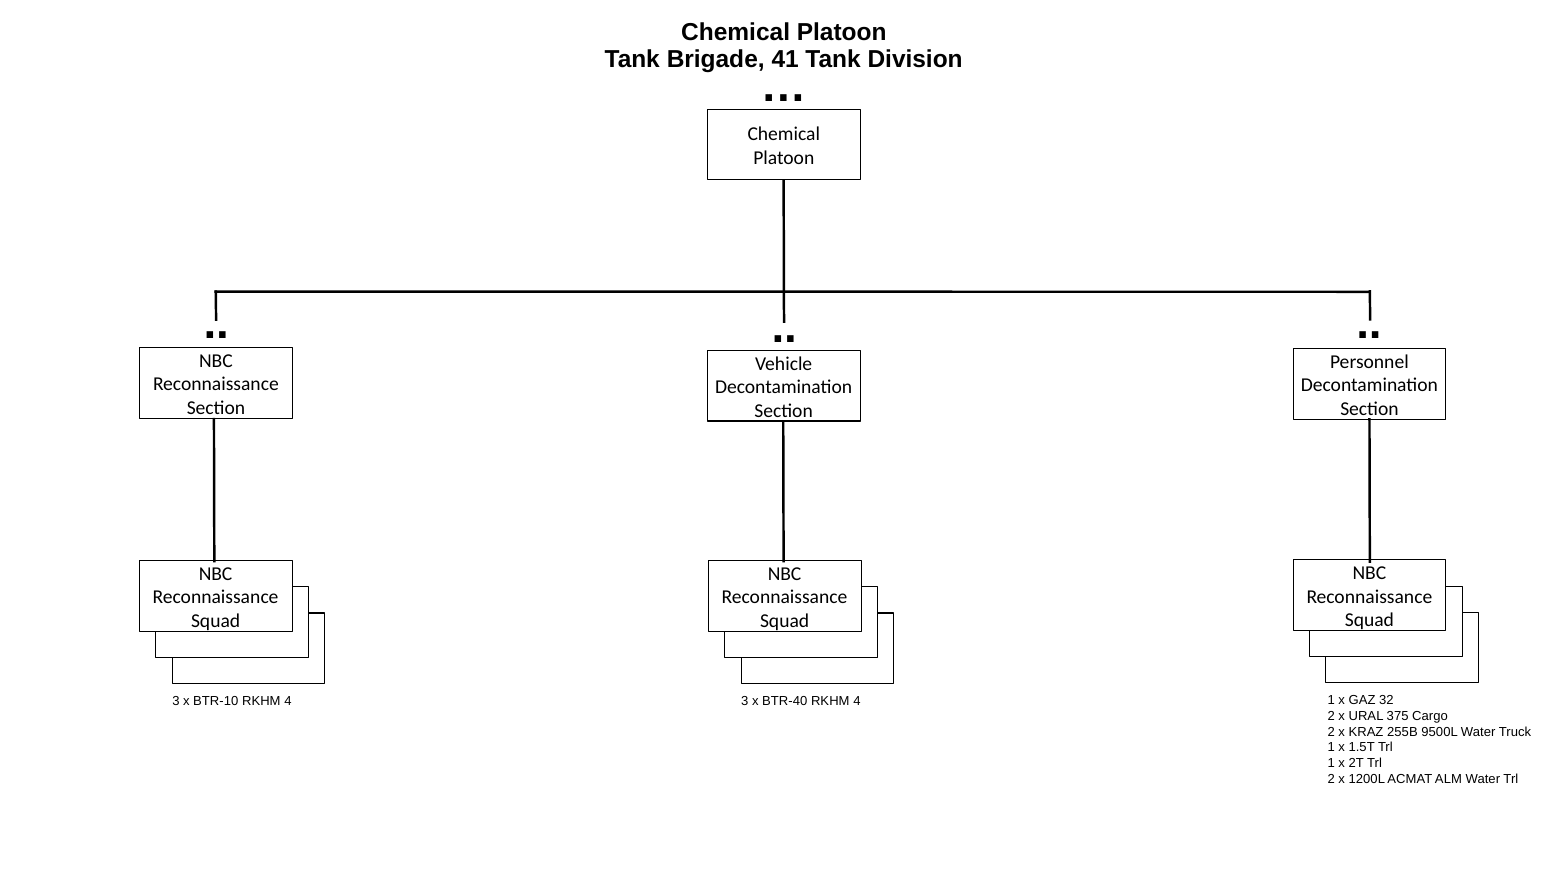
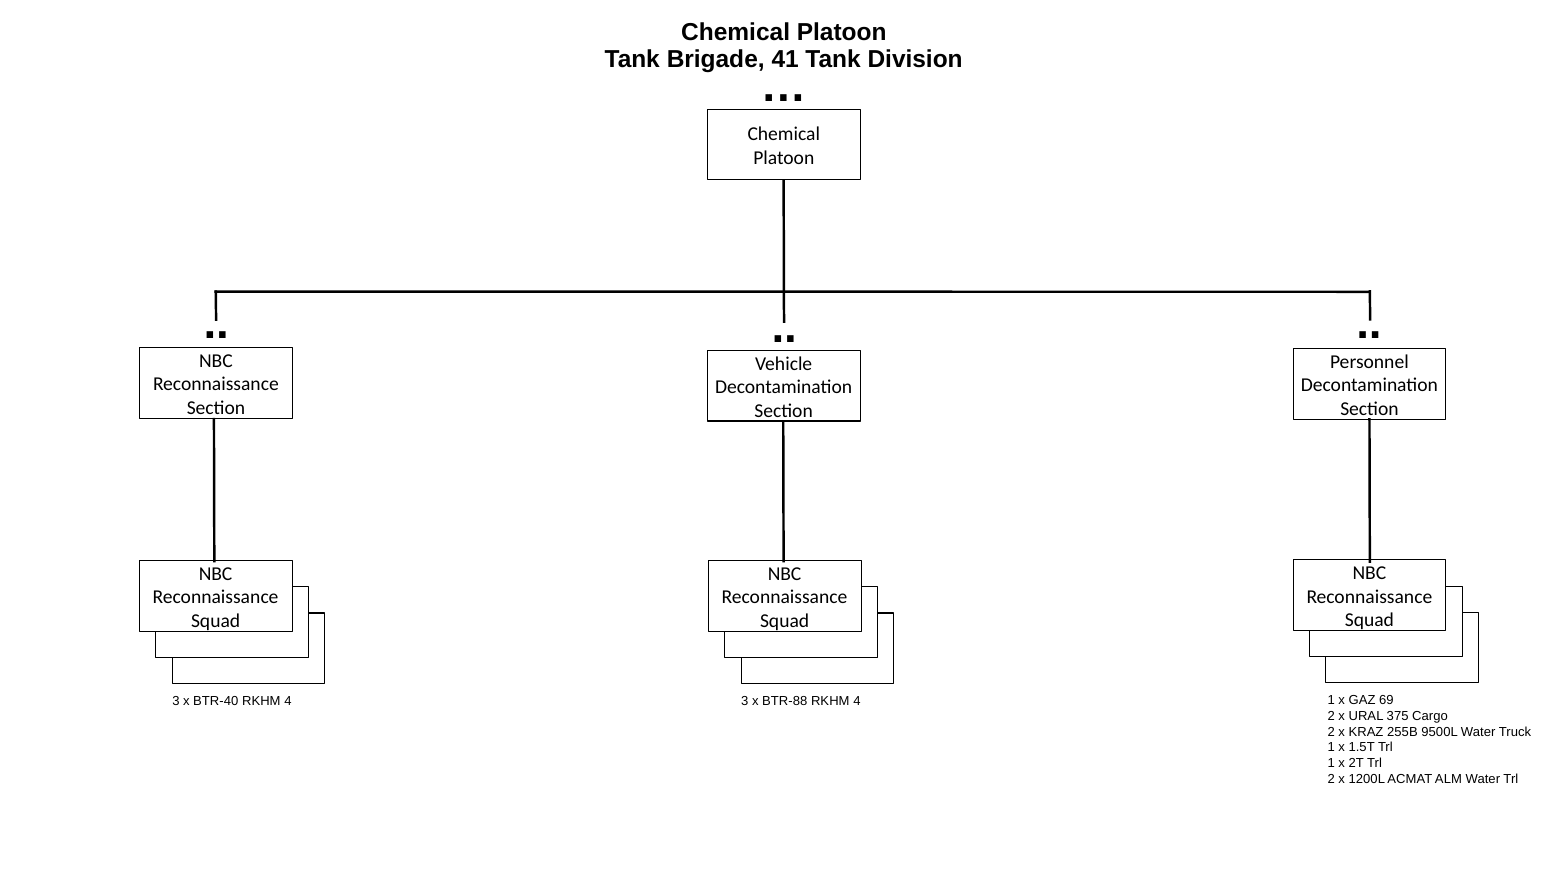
32: 32 -> 69 (1386, 701)
BTR-10: BTR-10 -> BTR-40 (216, 701)
BTR-40: BTR-40 -> BTR-88 (785, 701)
